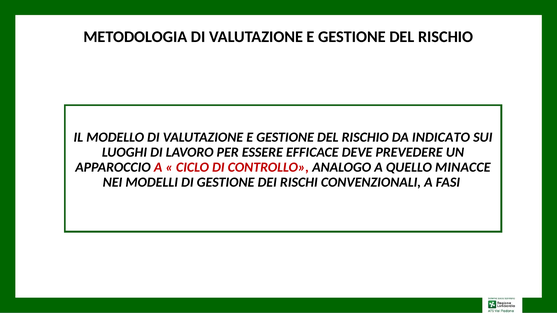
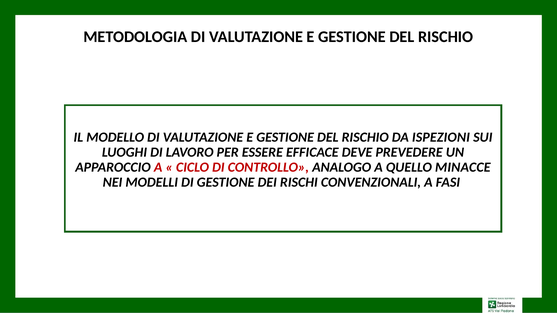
INDICATO: INDICATO -> ISPEZIONI (441, 137)
